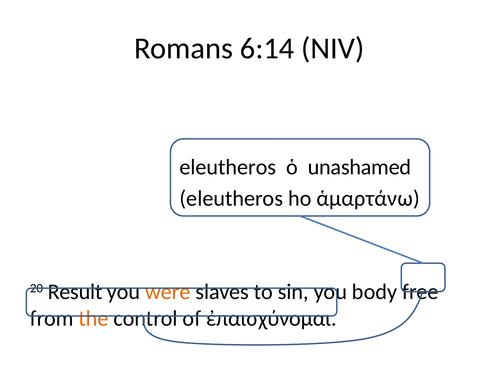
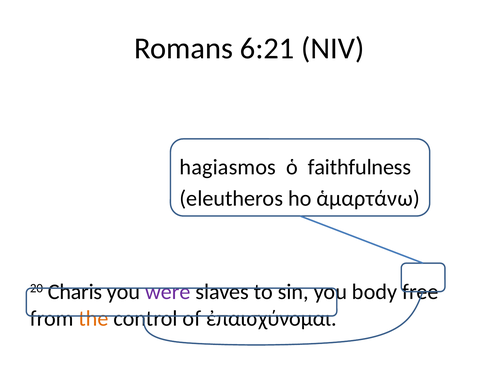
6:14: 6:14 -> 6:21 (267, 48)
eleutheros: eleutheros -> hagiasmos (228, 167)
unashamed: unashamed -> faithfulness (359, 167)
Result: Result -> Charis (75, 291)
were colour: orange -> purple (168, 291)
